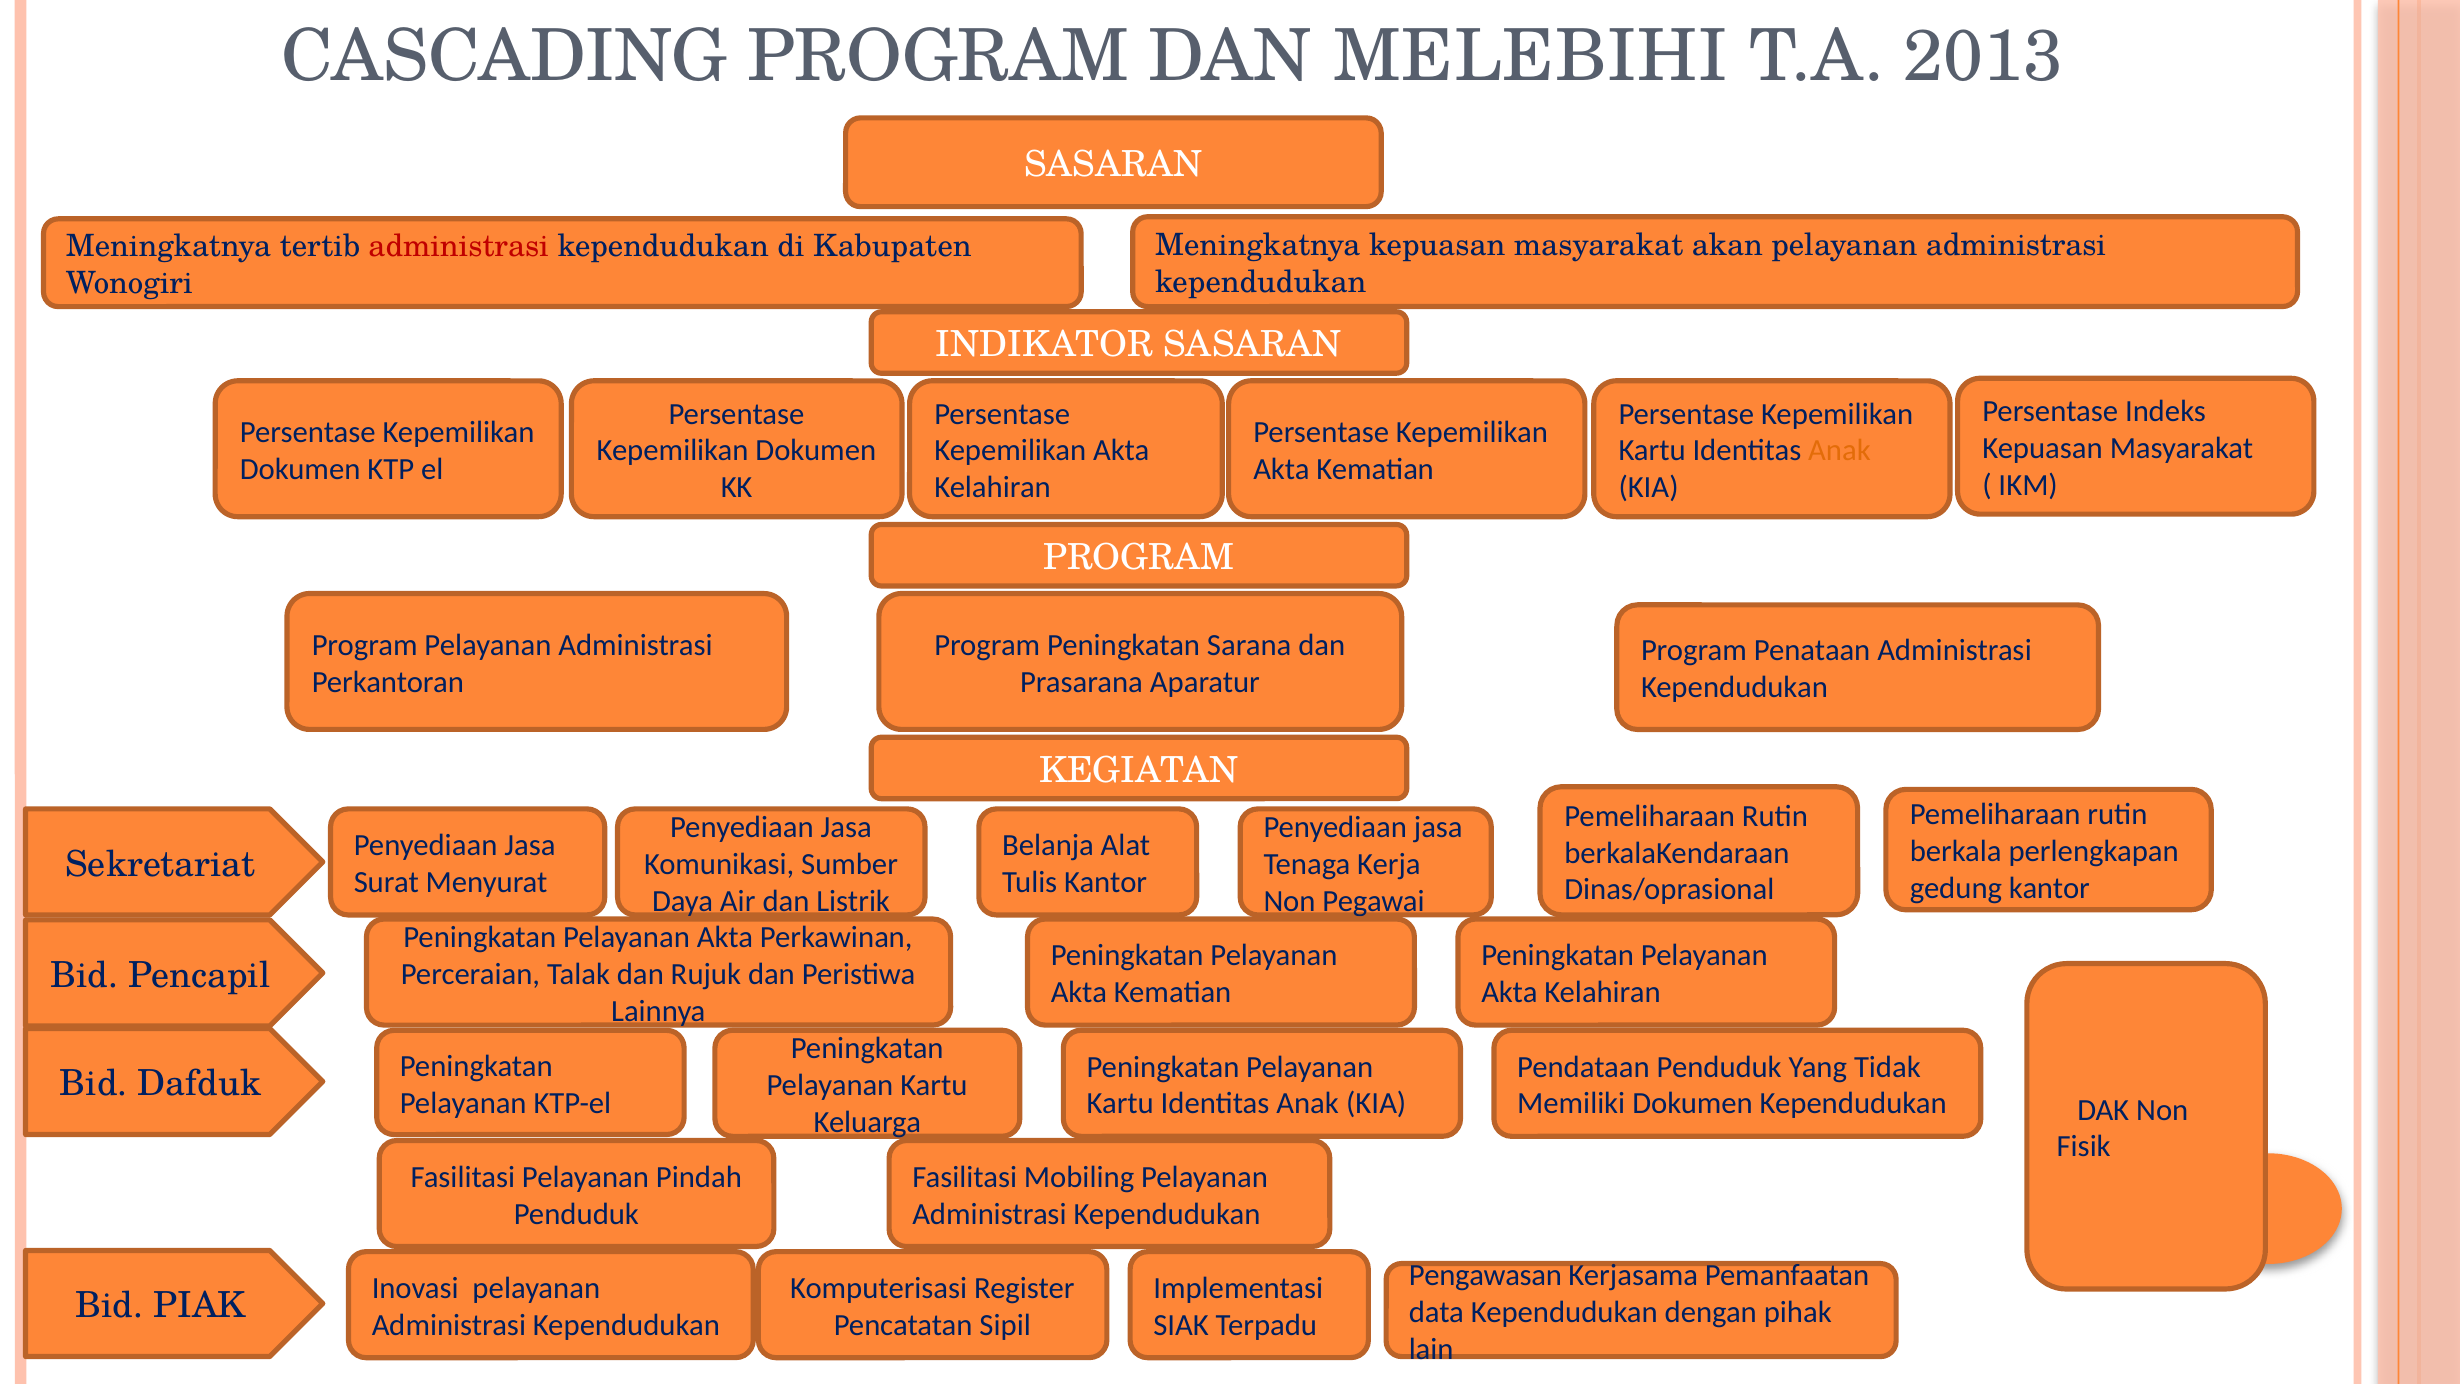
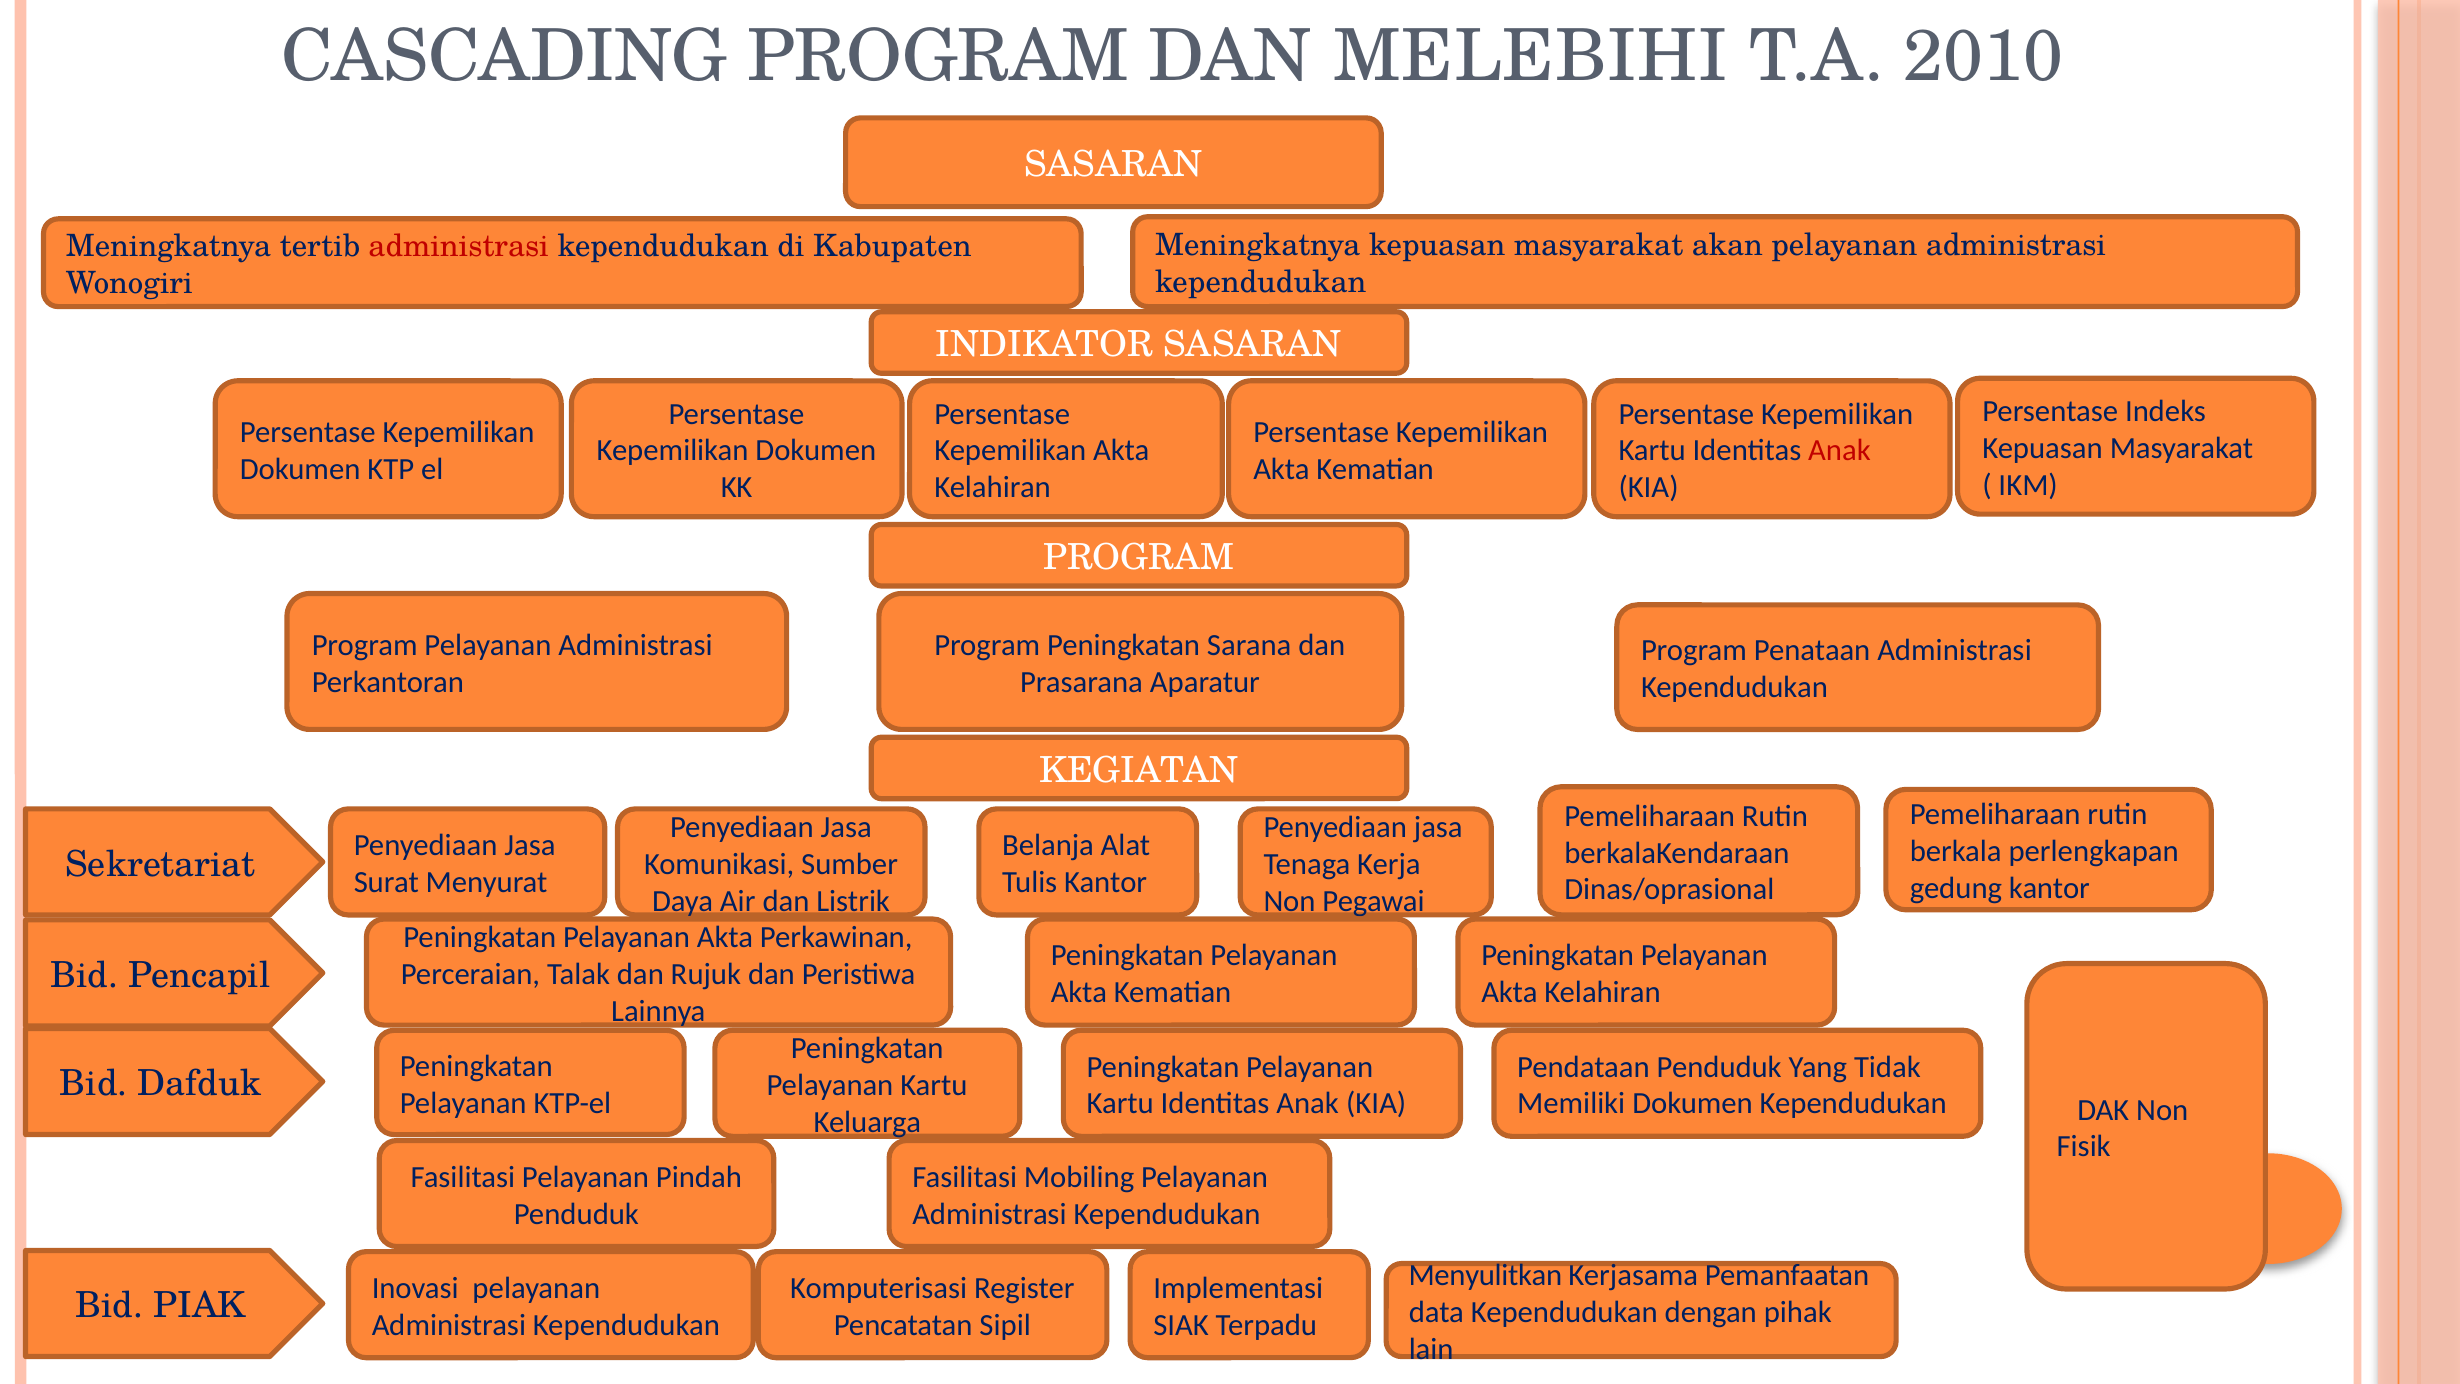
2013: 2013 -> 2010 (1984, 57)
Anak colour: orange -> red (1839, 451)
Pengawasan: Pengawasan -> Menyulitkan (1485, 1275)
